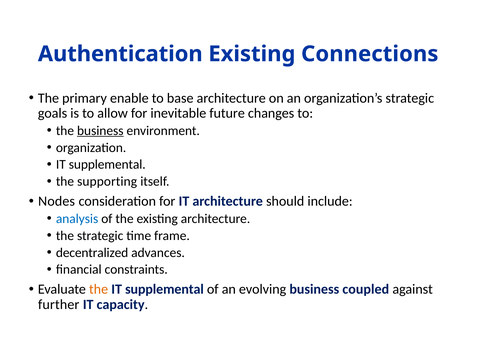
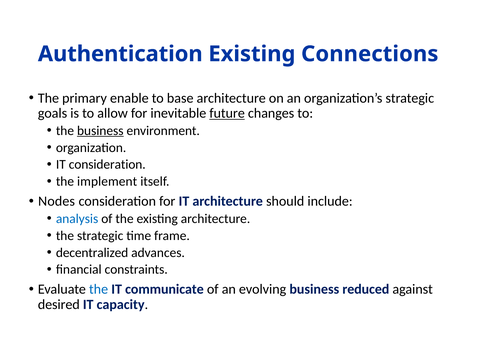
future underline: none -> present (227, 113)
supplemental: supplemental -> consideration (107, 164)
supporting: supporting -> implement (107, 181)
the colour: orange -> blue (99, 289)
supplemental: supplemental -> communicate (164, 289)
coupled: coupled -> reduced (366, 289)
further: further -> desired (59, 304)
